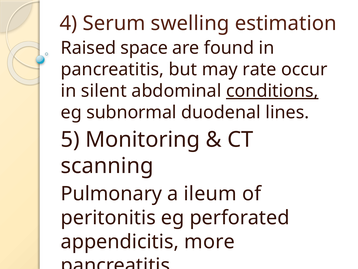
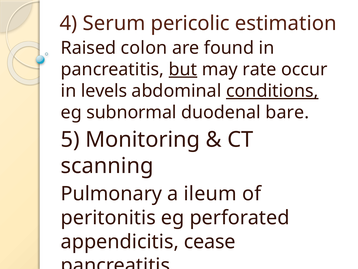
swelling: swelling -> pericolic (190, 23)
space: space -> colon (144, 48)
but underline: none -> present (183, 69)
silent: silent -> levels (104, 91)
lines: lines -> bare (287, 112)
more: more -> cease (210, 241)
